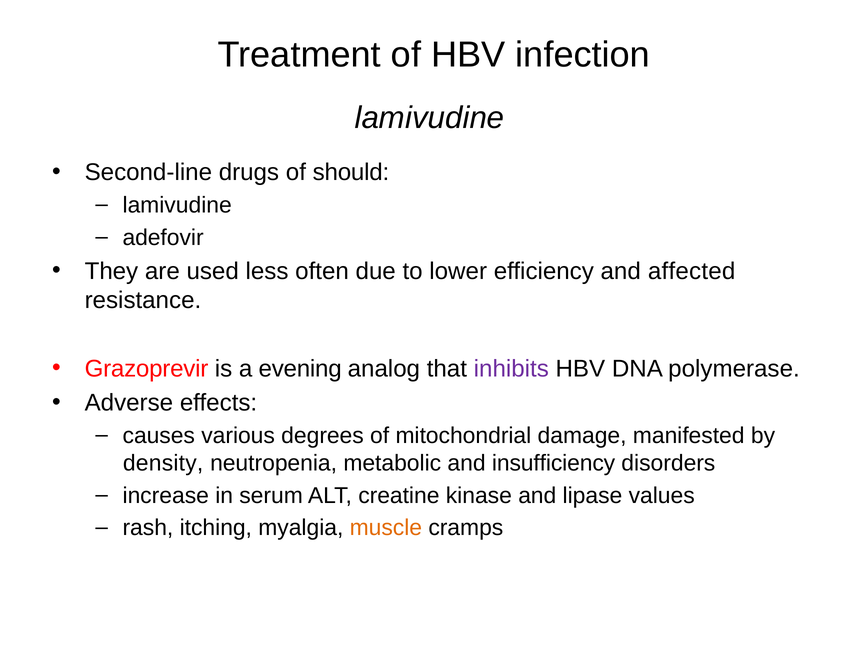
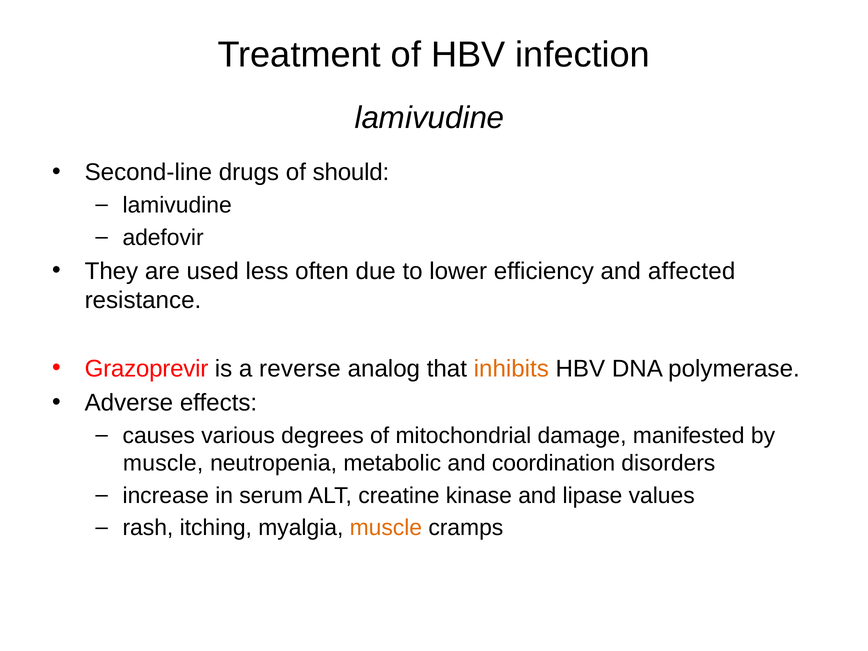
evening: evening -> reverse (300, 369)
inhibits colour: purple -> orange (511, 369)
density: density -> muscle (163, 463)
insufficiency: insufficiency -> coordination (554, 463)
